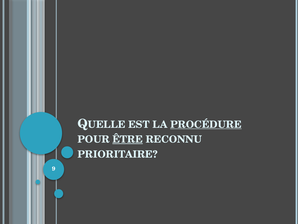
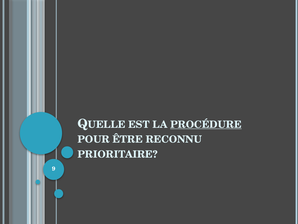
ÊTRE underline: present -> none (128, 139)
